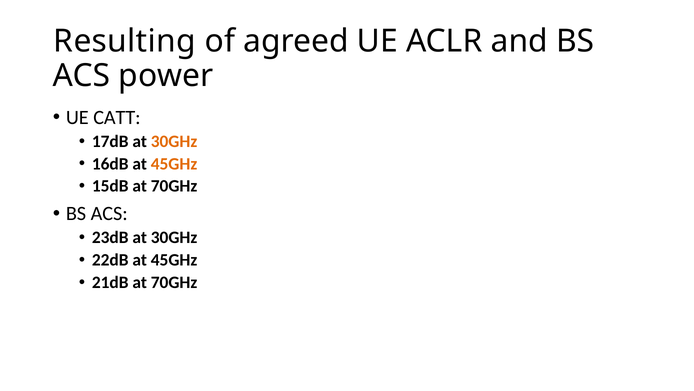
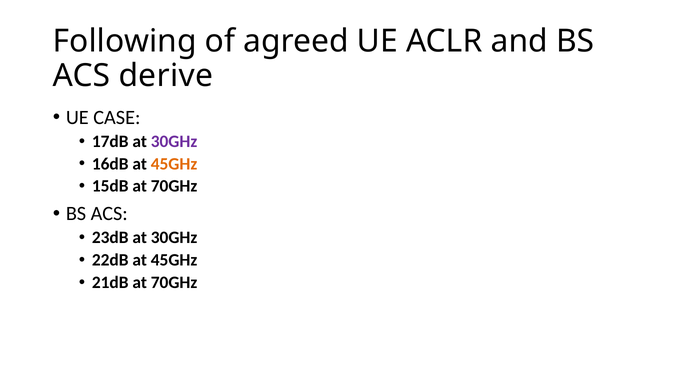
Resulting: Resulting -> Following (125, 41)
power: power -> derive (166, 75)
CATT: CATT -> CASE (117, 117)
30GHz colour: orange -> purple (174, 141)
